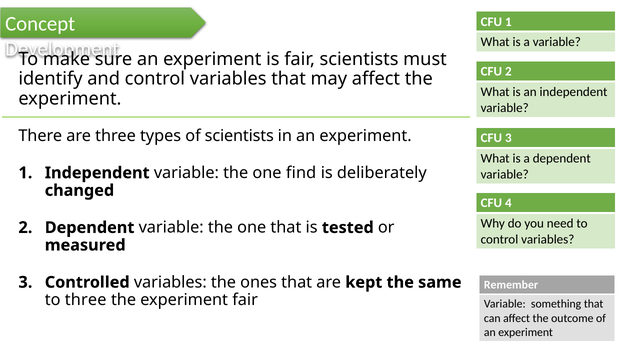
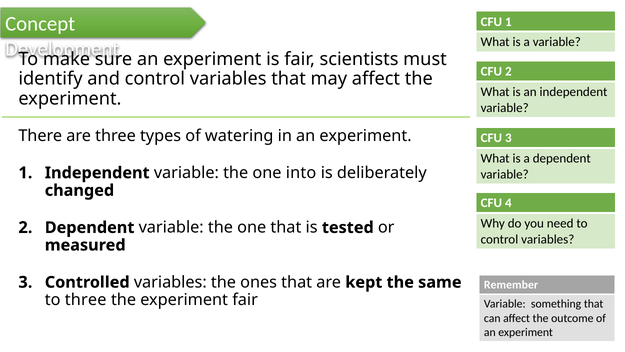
of scientists: scientists -> watering (239, 136)
find: find -> into (301, 173)
